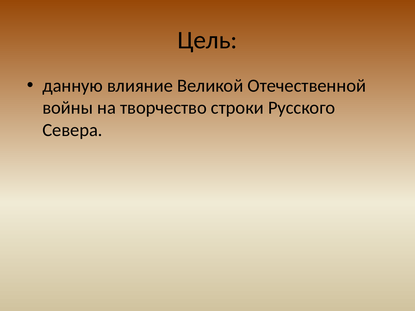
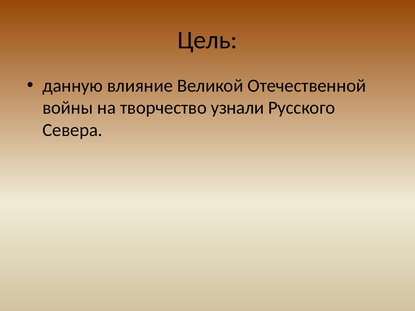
строки: строки -> узнали (238, 108)
